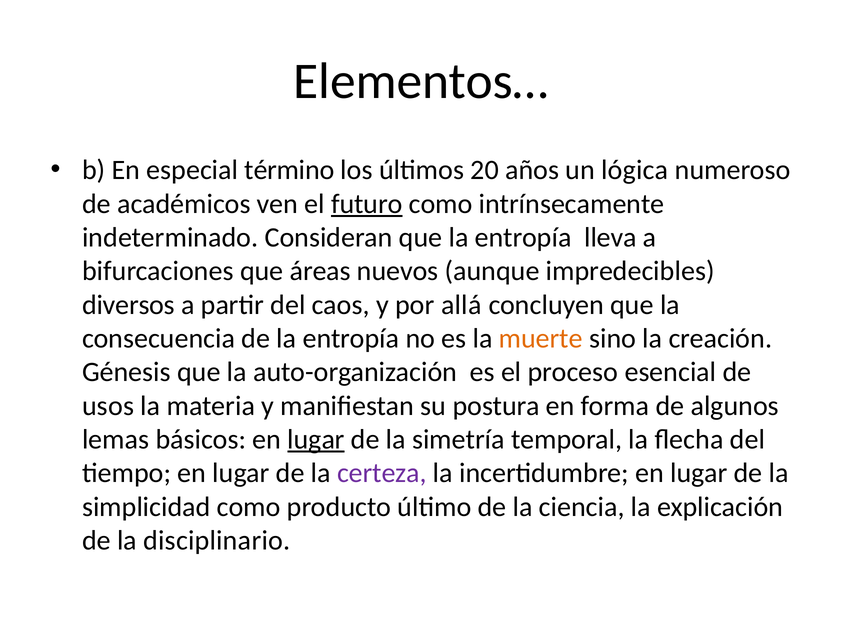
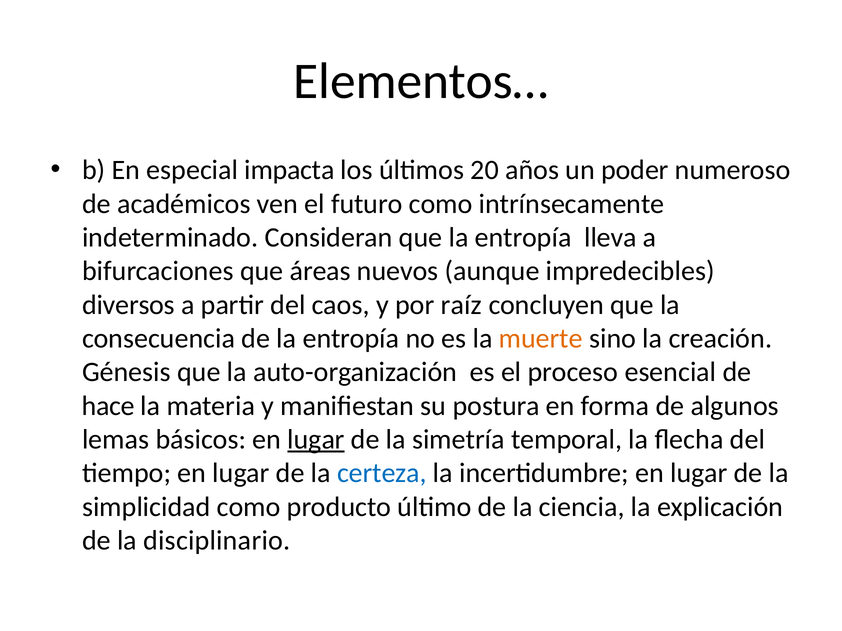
término: término -> impacta (289, 170)
lógica: lógica -> poder (635, 170)
futuro underline: present -> none (367, 204)
allá: allá -> raíz (461, 305)
usos: usos -> hace (108, 406)
certeza colour: purple -> blue (382, 473)
